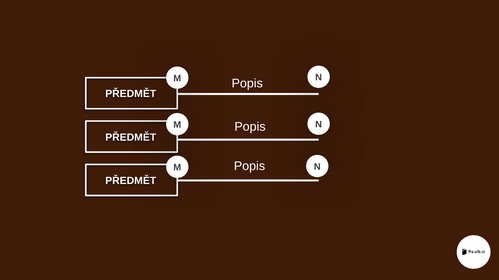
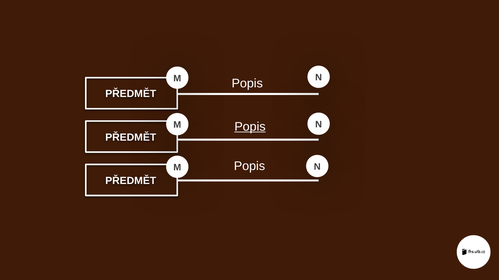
Popis underline: none -> present (250, 127)
